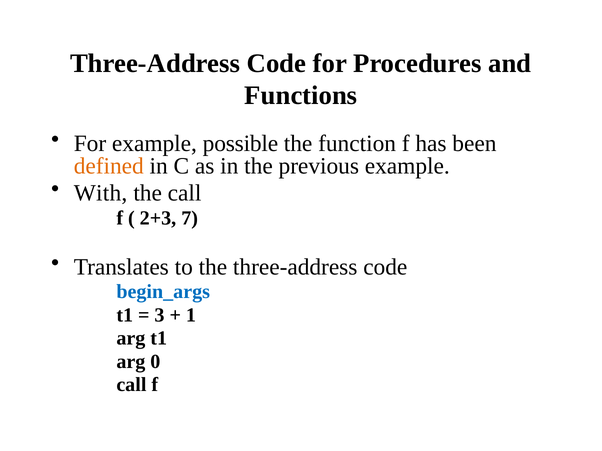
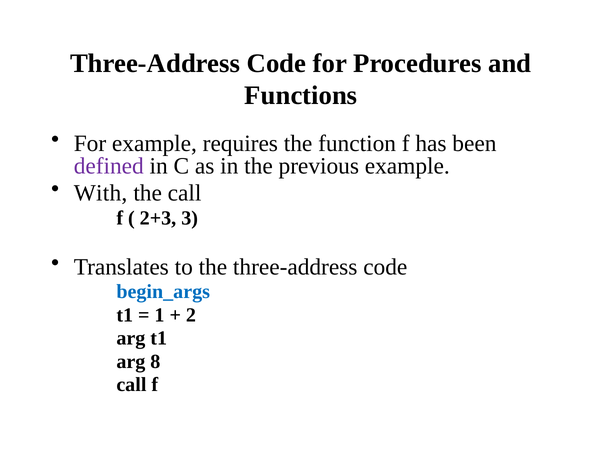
possible: possible -> requires (240, 144)
defined colour: orange -> purple (109, 166)
7: 7 -> 3 (190, 218)
3: 3 -> 1 (160, 315)
1: 1 -> 2 (191, 315)
0: 0 -> 8 (155, 362)
